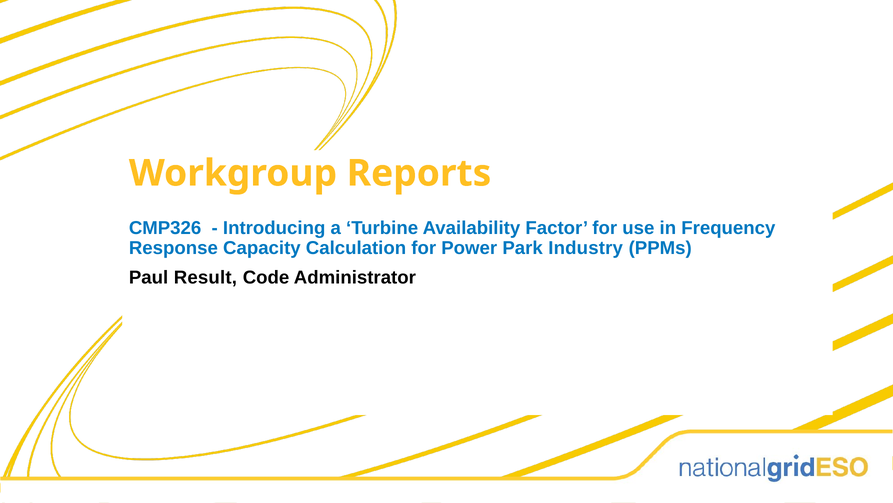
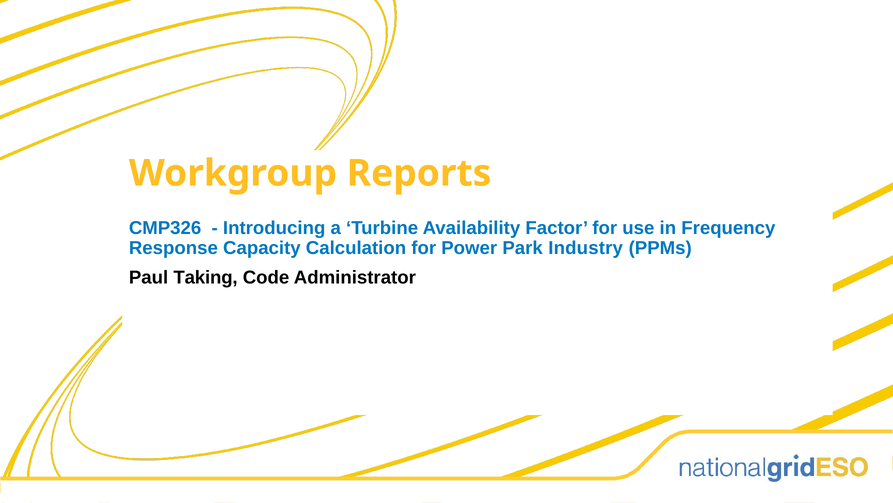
Result: Result -> Taking (206, 277)
